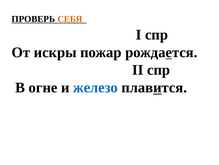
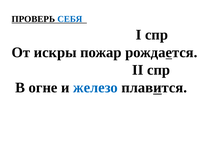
СЕБЯ colour: orange -> blue (70, 19)
